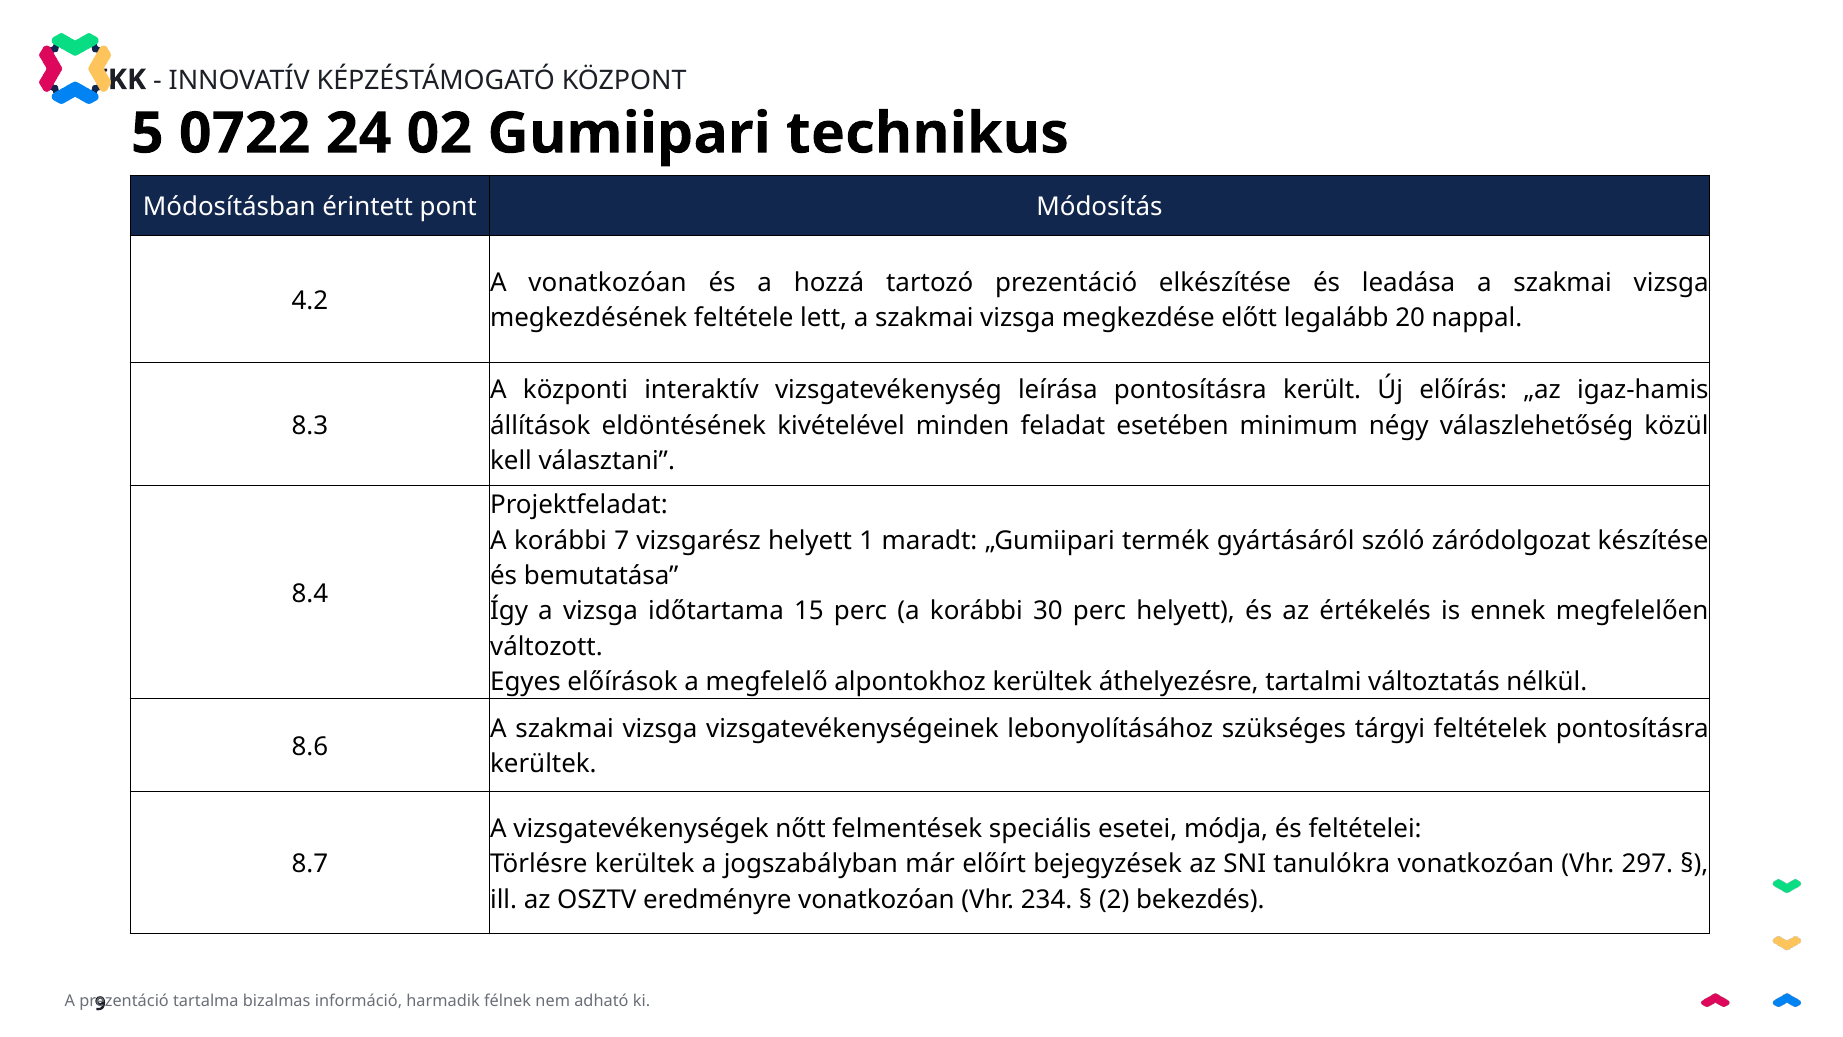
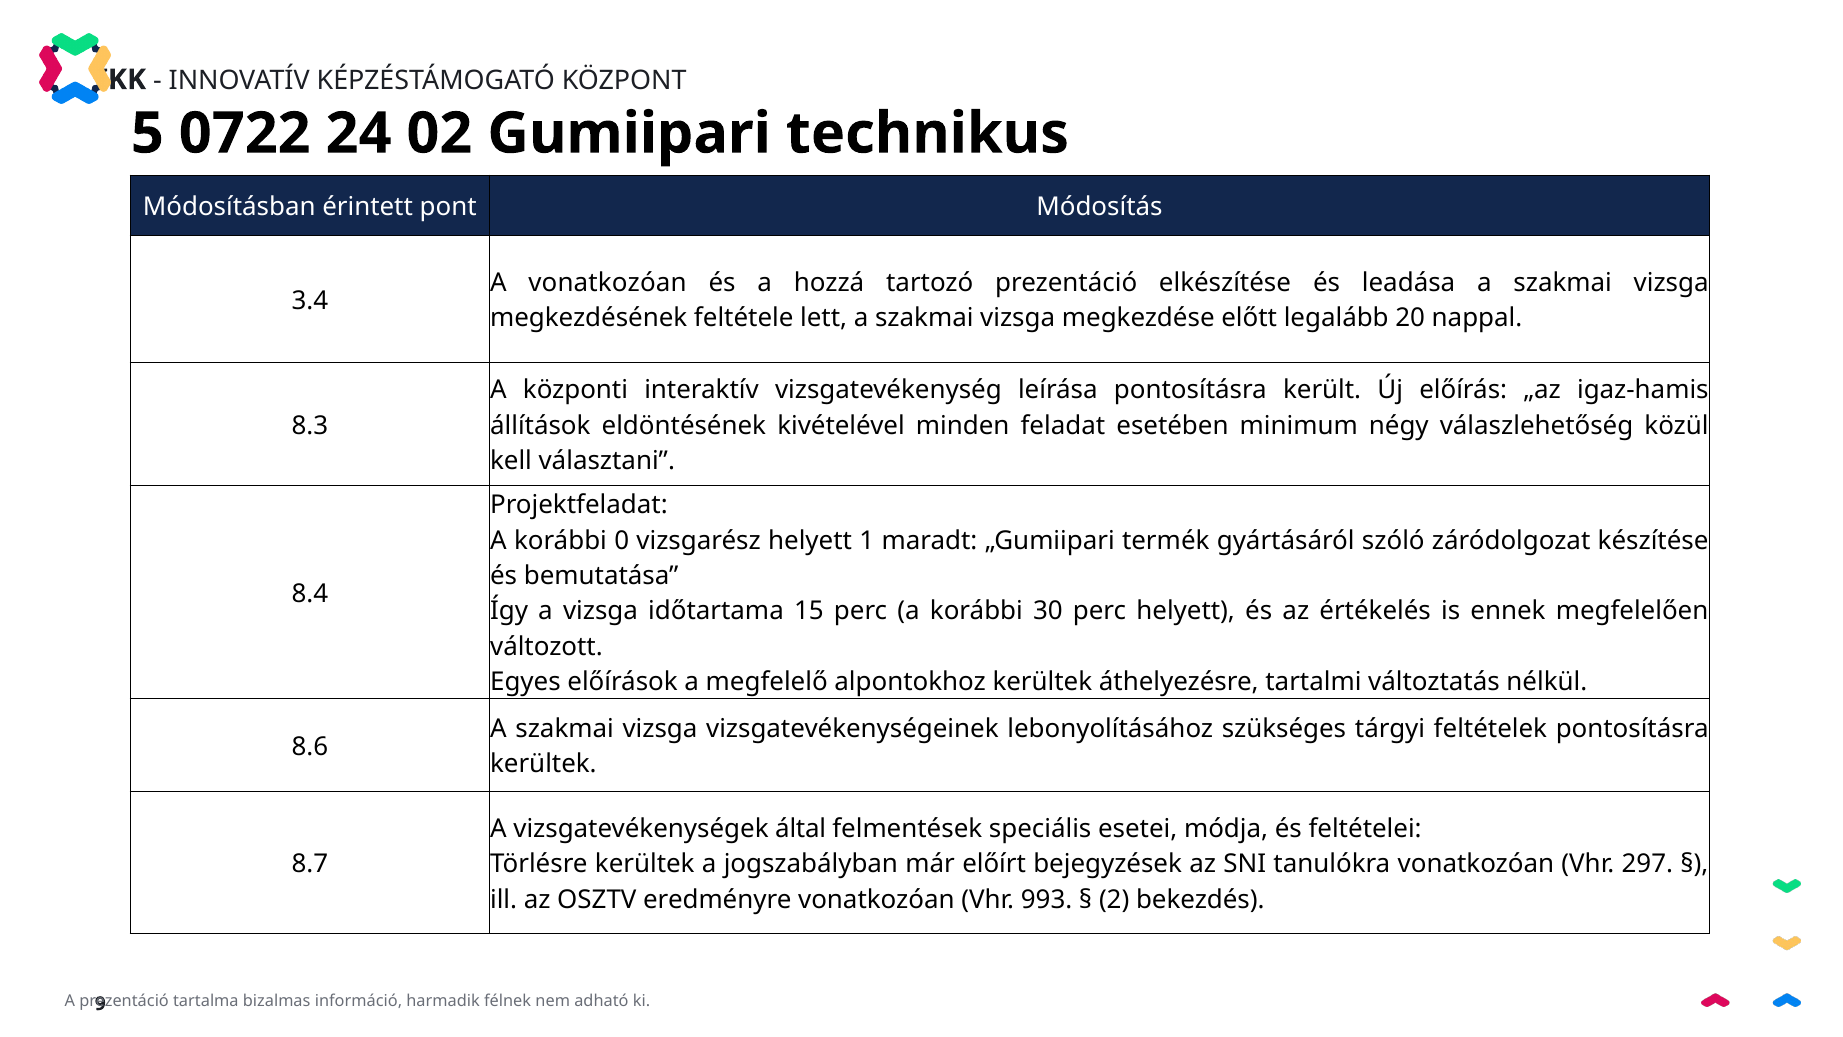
4.2: 4.2 -> 3.4 (310, 300)
7: 7 -> 0 (622, 540)
nőtt: nőtt -> által (801, 829)
234: 234 -> 993 (1047, 899)
